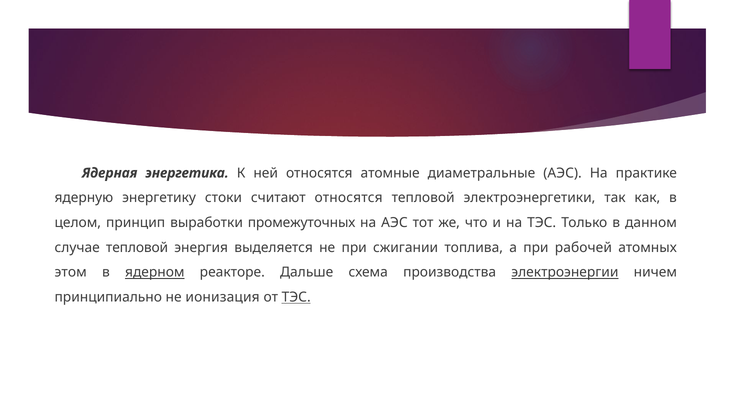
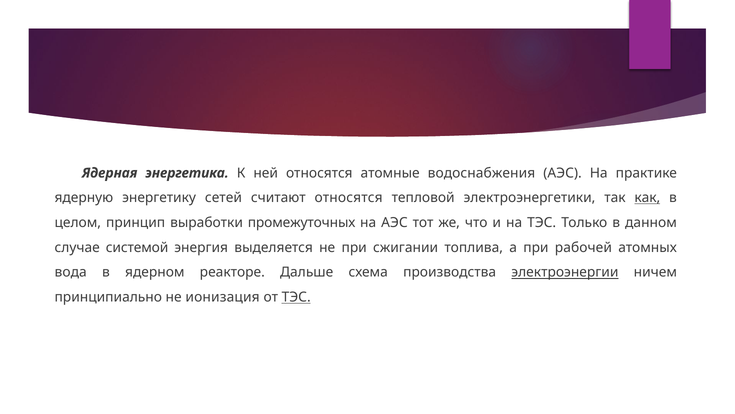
диаметральные: диаметральные -> водоснабжения (481, 173)
стоки: стоки -> сетей (223, 198)
как underline: none -> present (647, 198)
случае тепловой: тепловой -> системой (137, 247)
этом: этом -> вода (71, 272)
ядерном underline: present -> none (155, 272)
